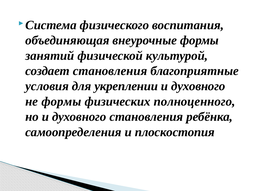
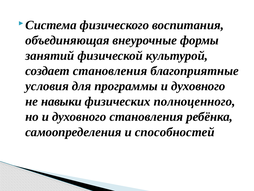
укреплении: укреплении -> программы (126, 86)
не формы: формы -> навыки (61, 101)
плоскостопия: плоскостопия -> способностей (175, 132)
